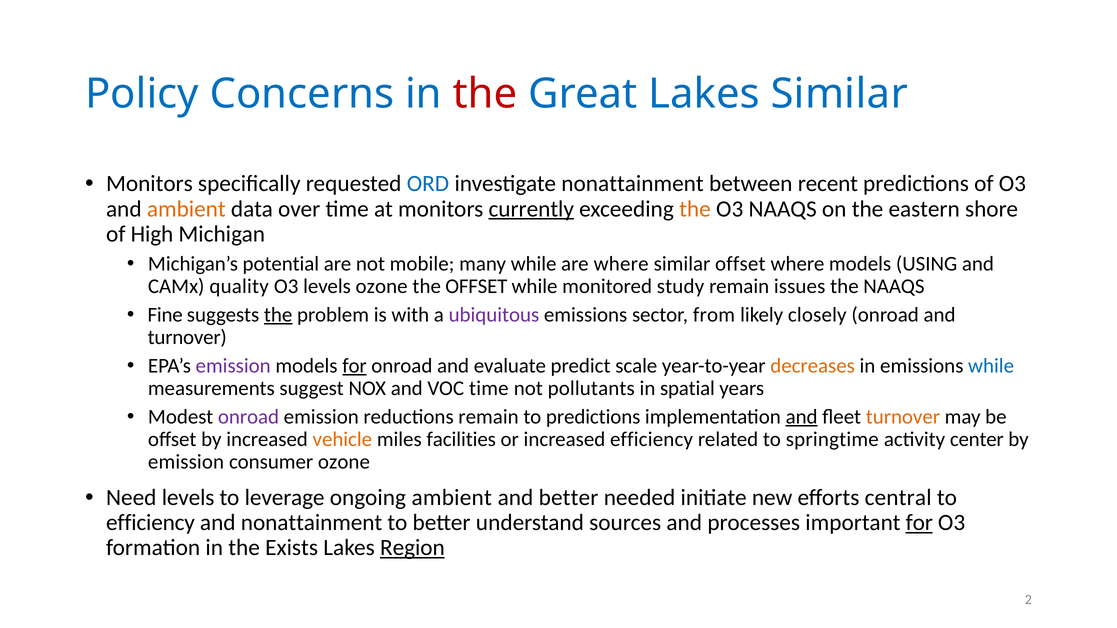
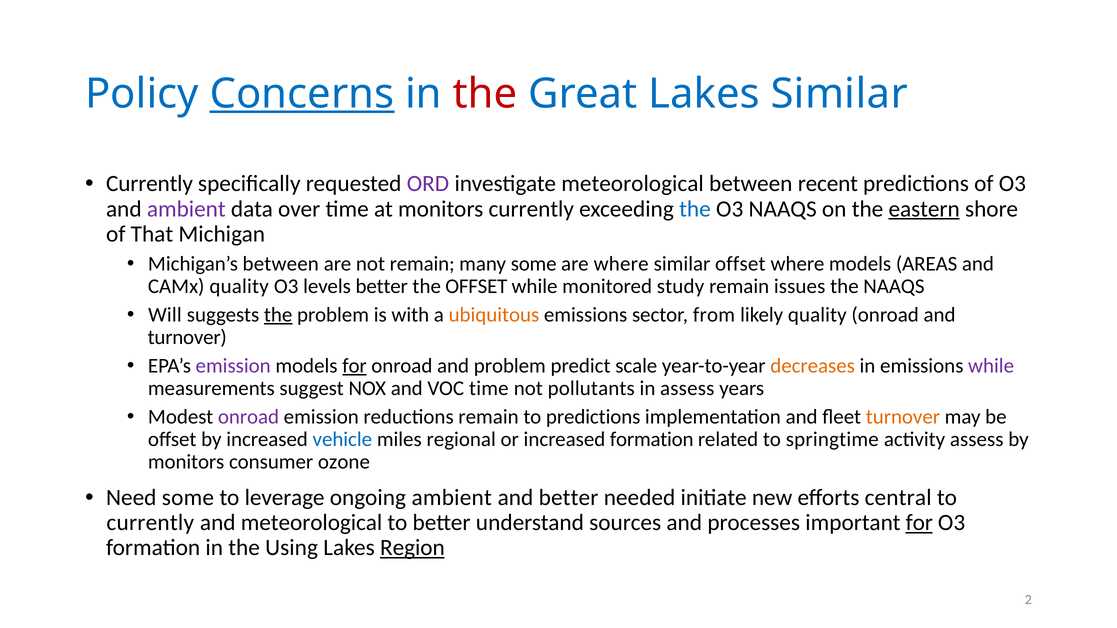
Concerns underline: none -> present (302, 94)
Monitors: Monitors -> Currently (150, 184)
ORD colour: blue -> purple (428, 184)
investigate nonattainment: nonattainment -> meteorological (633, 184)
ambient colour: orange -> purple (186, 209)
currently underline: present -> none (531, 209)
the colour: orange -> blue (695, 209)
eastern underline: none -> present (924, 209)
High: High -> That (152, 234)
Michigan’s potential: potential -> between (281, 264)
not mobile: mobile -> remain (422, 264)
many while: while -> some (534, 264)
USING: USING -> AREAS (927, 264)
levels ozone: ozone -> better (382, 286)
Fine: Fine -> Will (165, 315)
ubiquitous colour: purple -> orange (494, 315)
likely closely: closely -> quality (817, 315)
and evaluate: evaluate -> problem (510, 366)
while colour: blue -> purple (991, 366)
in spatial: spatial -> assess (687, 389)
and underline: present -> none (802, 417)
vehicle colour: orange -> blue (342, 440)
facilities: facilities -> regional (461, 440)
increased efficiency: efficiency -> formation (652, 440)
activity center: center -> assess (977, 440)
emission: emission -> monitors (186, 462)
Need levels: levels -> some (188, 498)
efficiency: efficiency -> currently (150, 523)
and nonattainment: nonattainment -> meteorological (312, 523)
Exists: Exists -> Using (292, 548)
